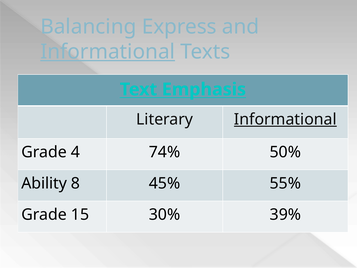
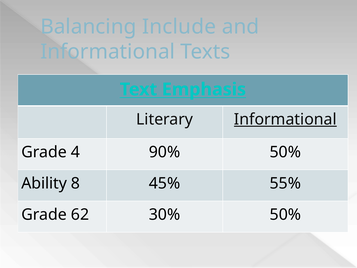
Express: Express -> Include (179, 27)
Informational underline: present -> none (108, 52)
74%: 74% -> 90% (165, 152)
15: 15 -> 62 (80, 214)
30% 39%: 39% -> 50% (285, 214)
